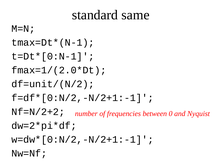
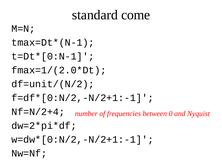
same: same -> come (136, 15)
Nf=N/2+2: Nf=N/2+2 -> Nf=N/2+4 (38, 111)
